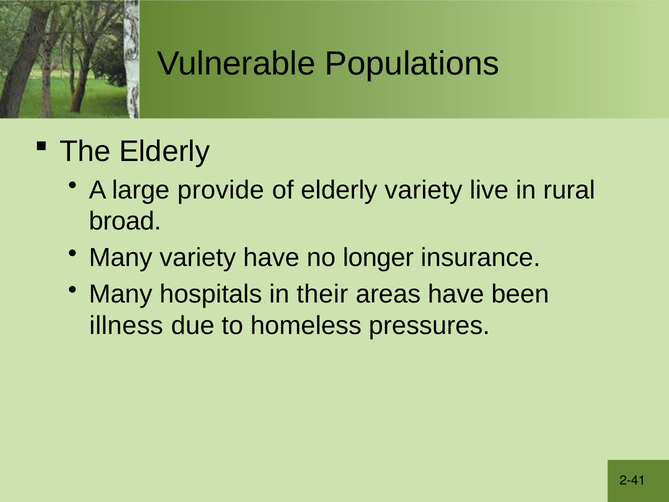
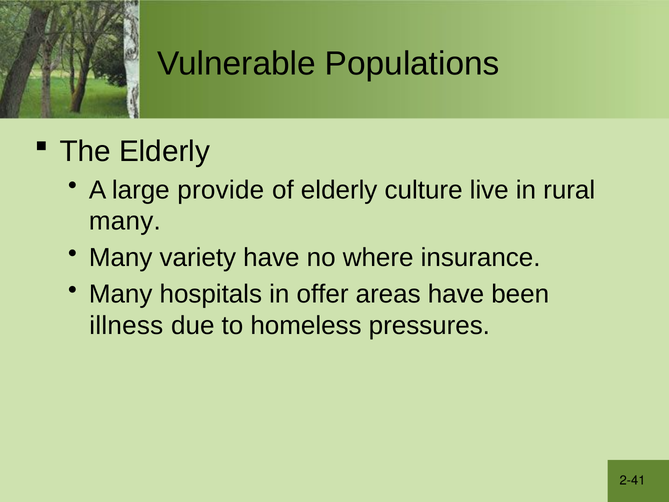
elderly variety: variety -> culture (424, 190)
broad: broad -> many (125, 221)
longer: longer -> where (378, 258)
their: their -> offer (323, 294)
